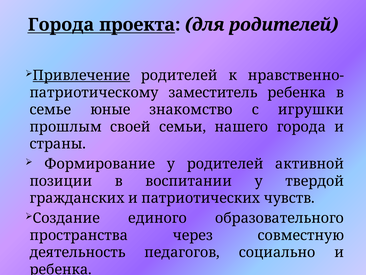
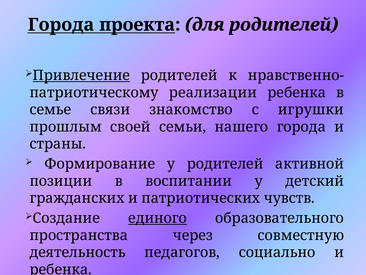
заместитель: заместитель -> реализации (213, 92)
юные: юные -> связи (110, 110)
твердой: твердой -> детский (315, 181)
единого underline: none -> present (158, 218)
